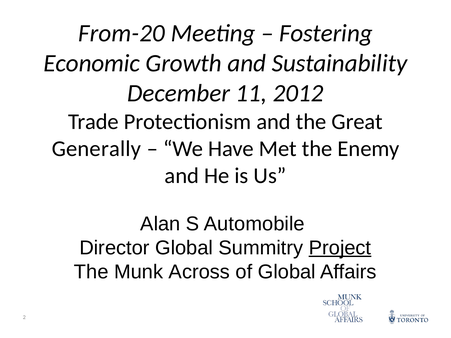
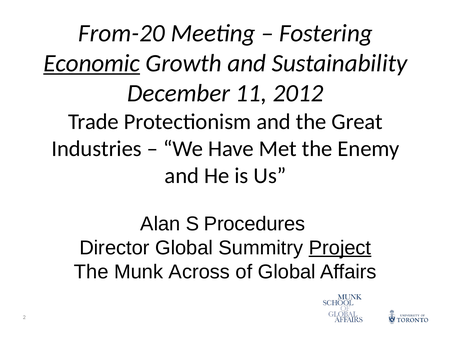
Economic underline: none -> present (92, 63)
Generally: Generally -> Industries (97, 149)
Automobile: Automobile -> Procedures (254, 224)
